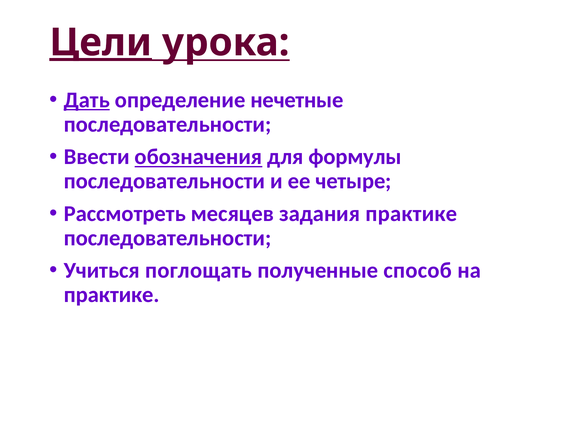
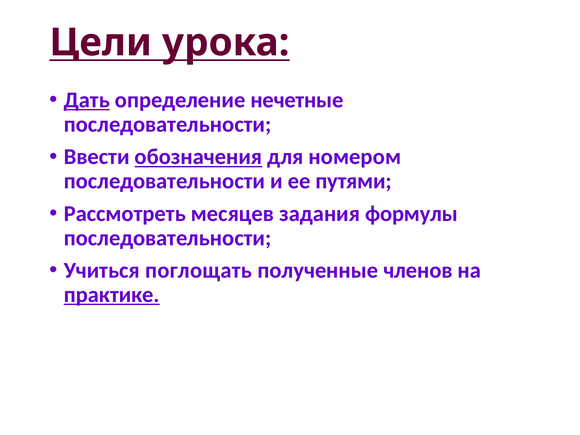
Цели underline: present -> none (101, 43)
формулы: формулы -> номером (355, 157)
четыре: четыре -> путями (354, 181)
задания практике: практике -> формулы (412, 214)
способ: способ -> членов (418, 270)
практике underline: none -> present (112, 295)
